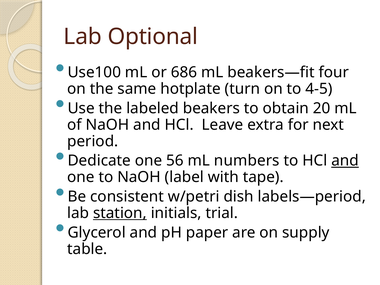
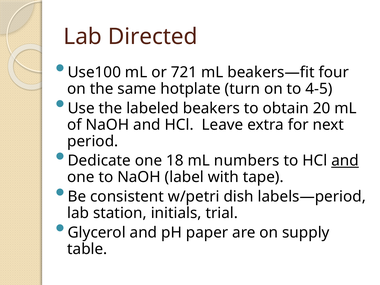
Optional: Optional -> Directed (153, 37)
686: 686 -> 721 (184, 72)
56: 56 -> 18 (175, 161)
station underline: present -> none (120, 213)
